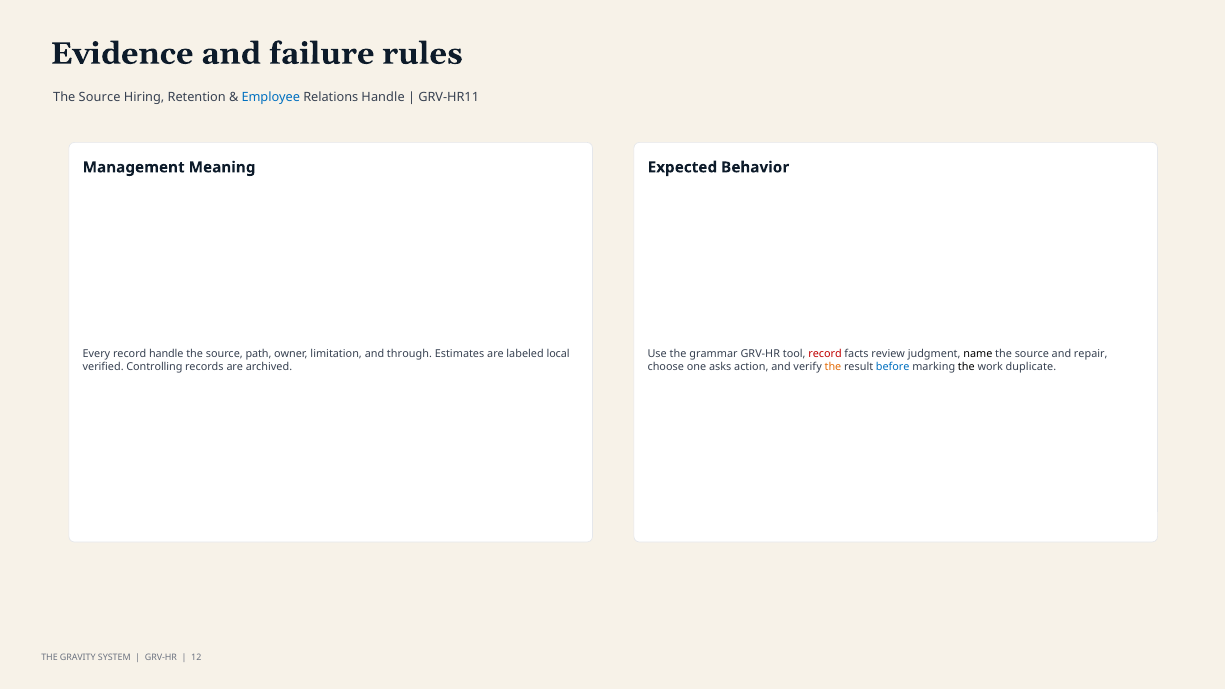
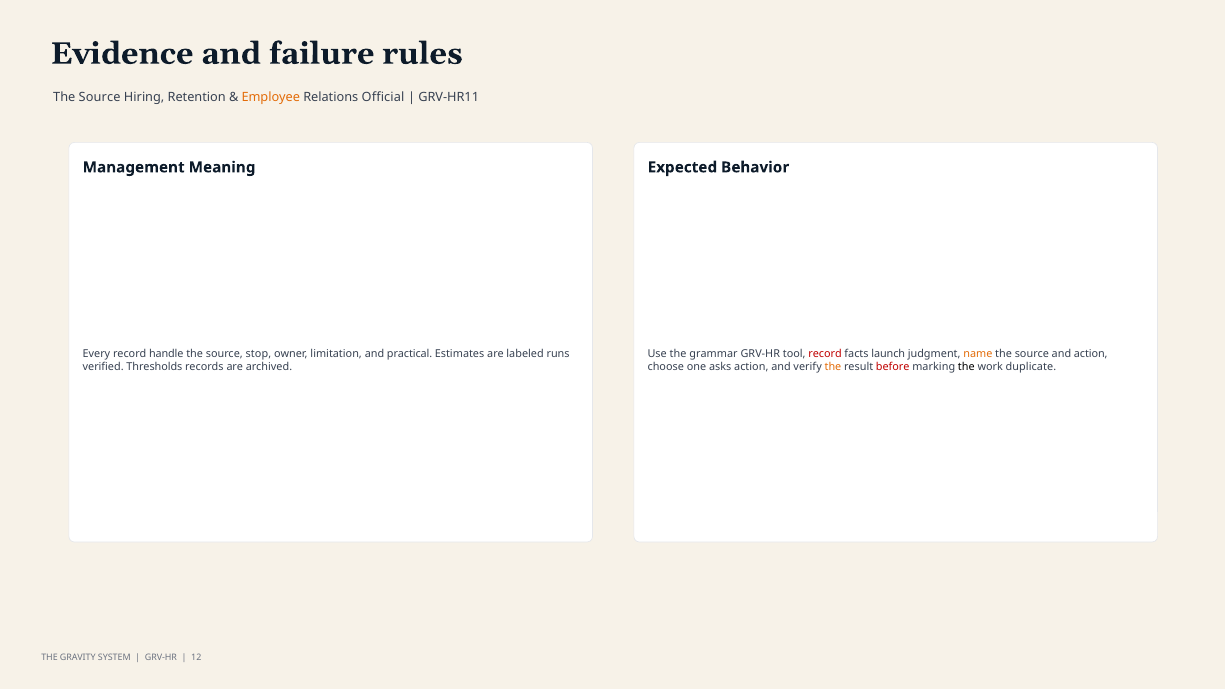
Employee colour: blue -> orange (271, 97)
Relations Handle: Handle -> Official (383, 97)
path: path -> stop (258, 354)
through: through -> practical (410, 354)
local: local -> runs (558, 354)
review: review -> launch (888, 354)
name colour: black -> orange (978, 354)
and repair: repair -> action (1091, 354)
Controlling: Controlling -> Thresholds (154, 367)
before colour: blue -> red (893, 367)
